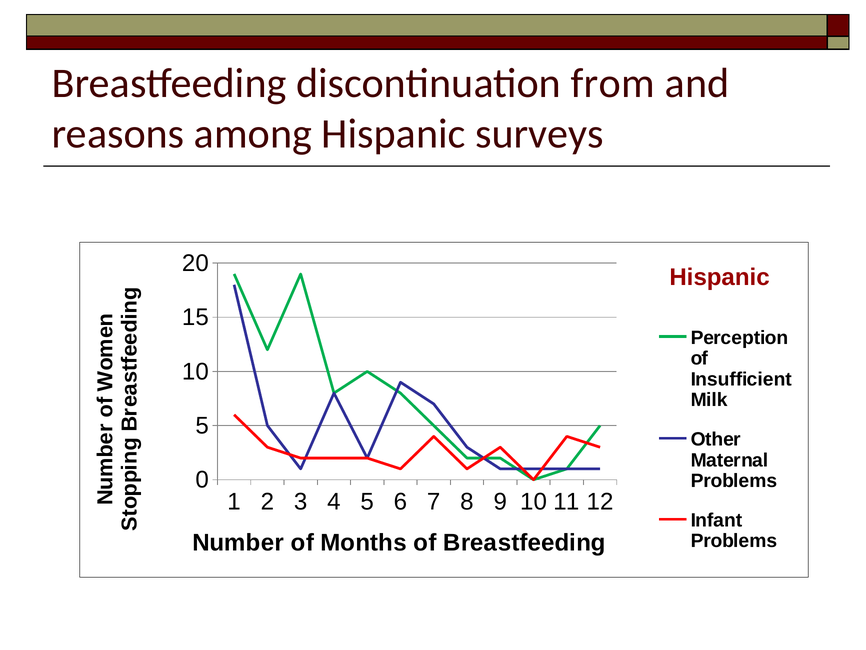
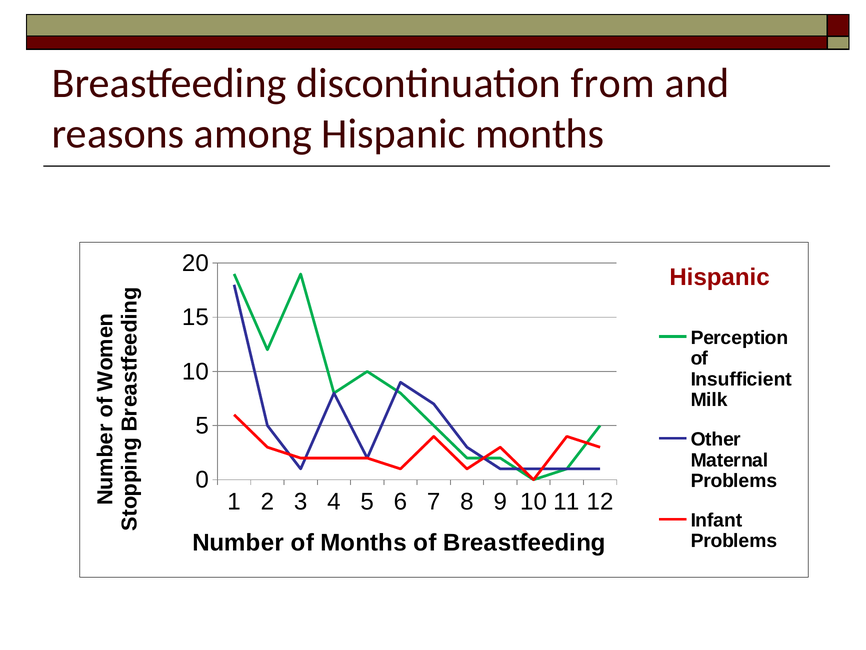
Hispanic surveys: surveys -> months (540, 134)
